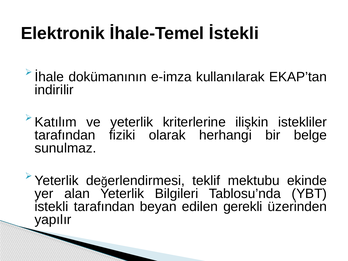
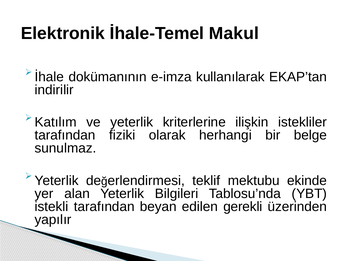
İstekli: İstekli -> Makul (234, 33)
